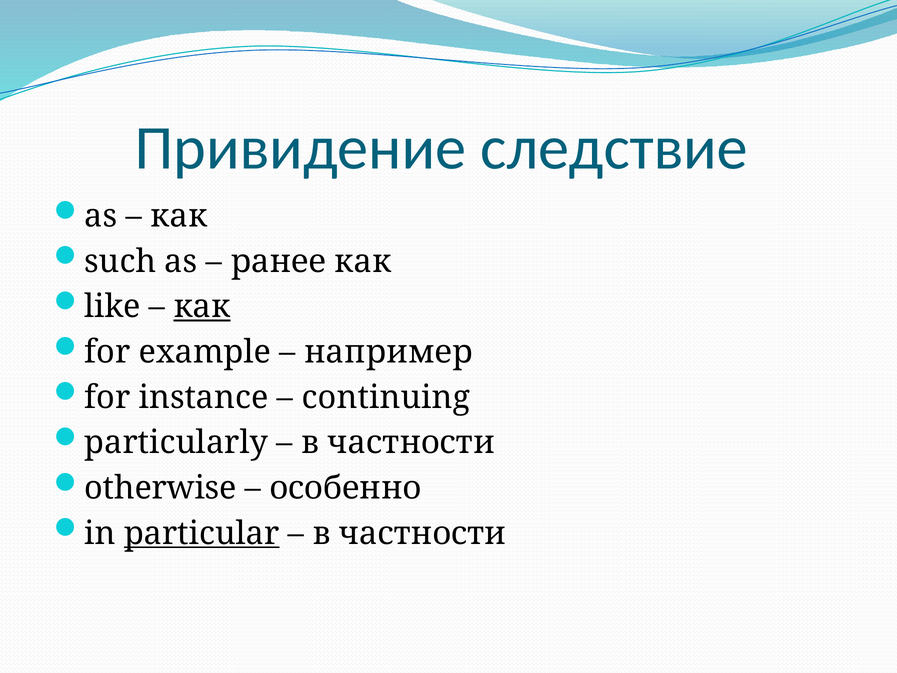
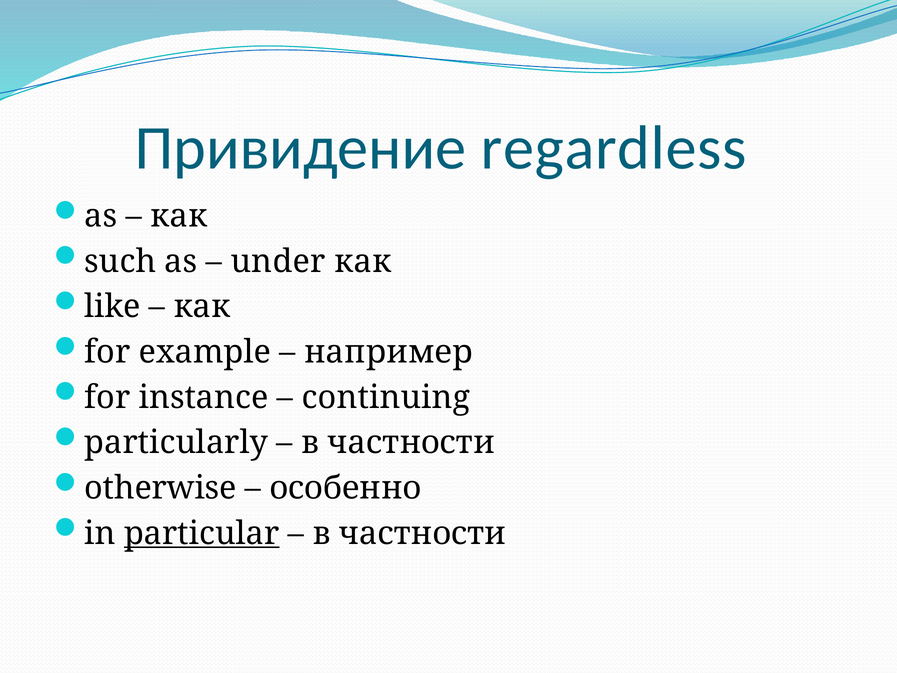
следствие: следствие -> regardless (614, 148)
ранее: ранее -> under (278, 261)
как underline: present -> none (202, 307)
